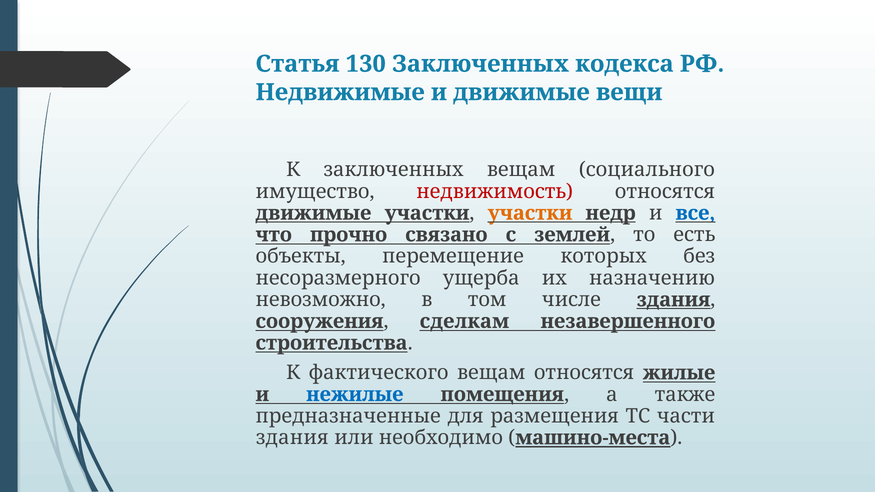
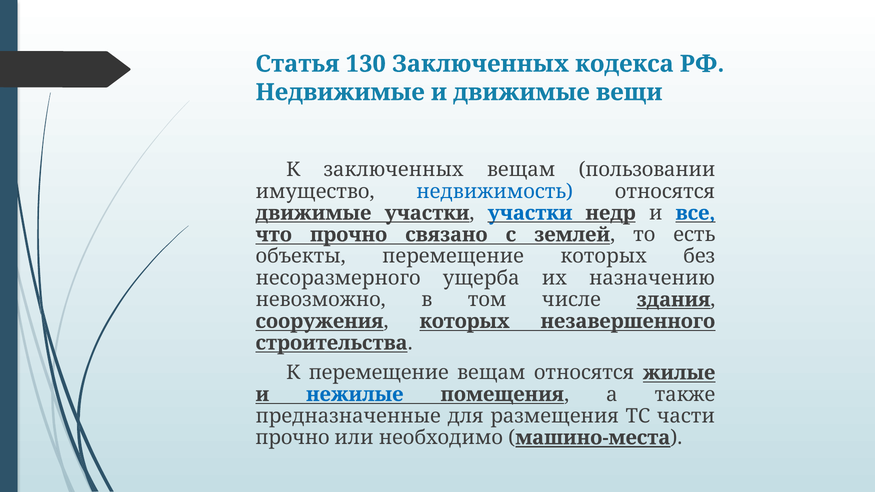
социального: социального -> пользовании (647, 170)
недвижимость colour: red -> blue (495, 191)
участки colour: orange -> blue (530, 213)
сооружения сделкам: сделкам -> которых (465, 321)
К фактического: фактического -> перемещение (379, 373)
здания: здания -> прочно (292, 438)
